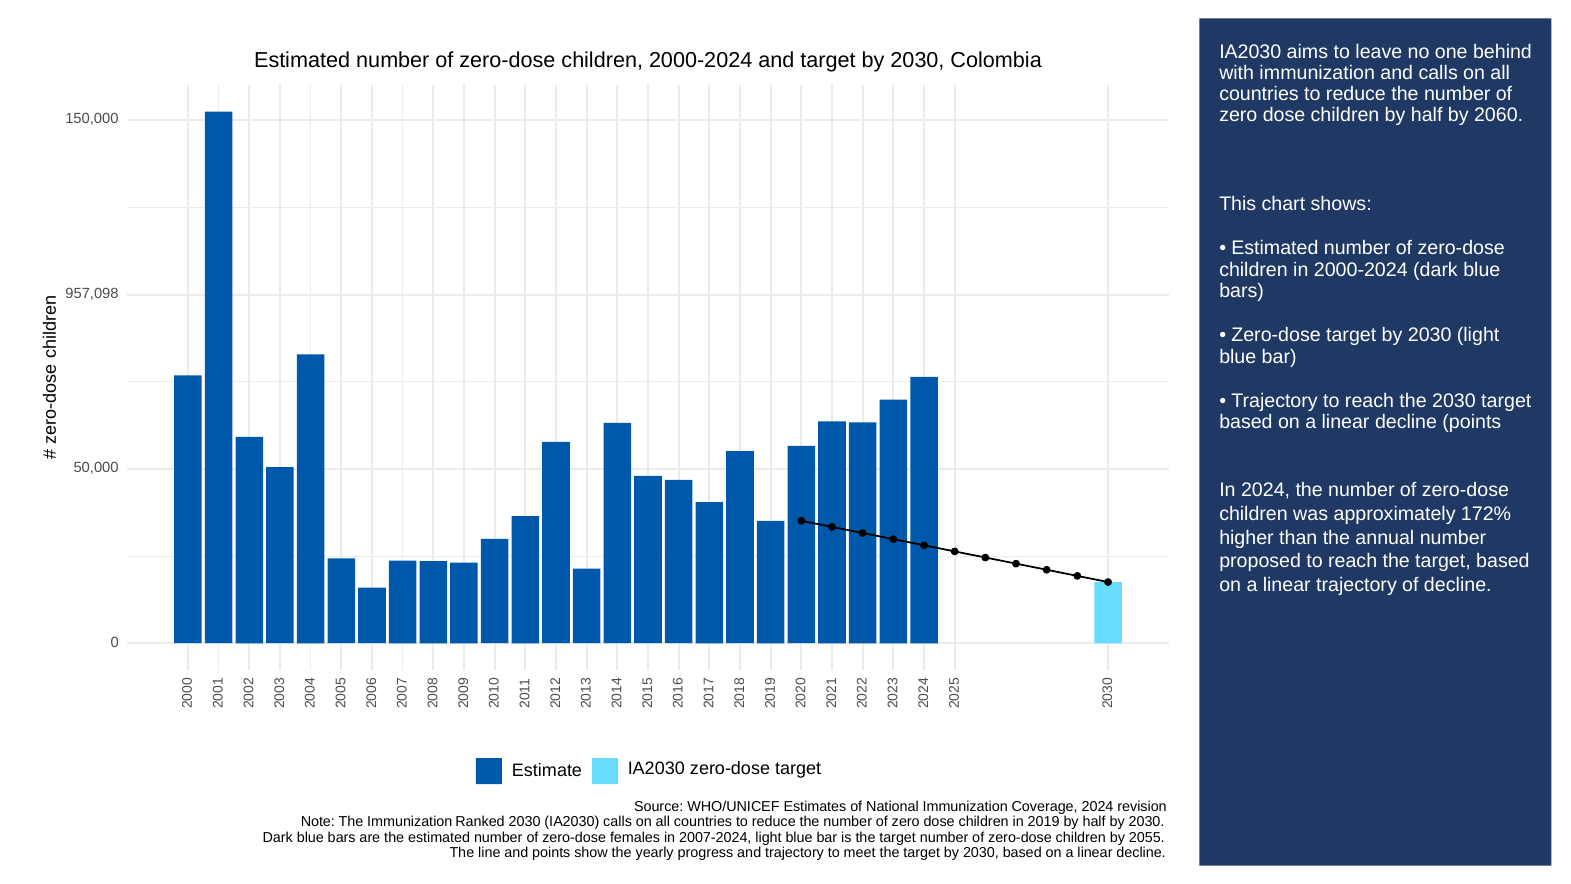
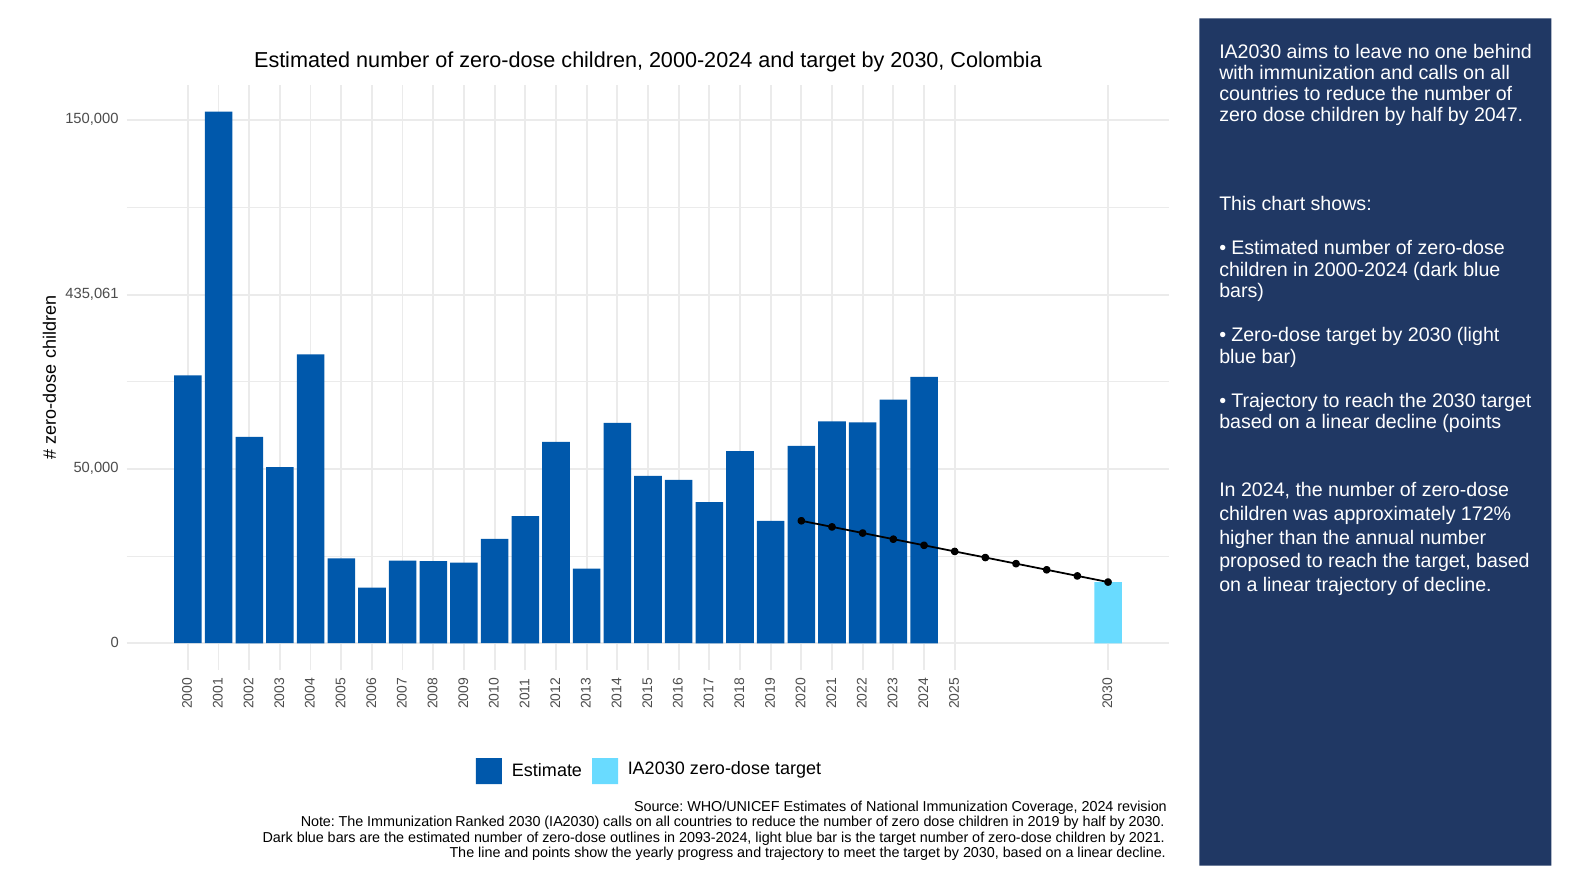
2060: 2060 -> 2047 (1499, 115)
957,098: 957,098 -> 435,061 (92, 293)
females: females -> outlines (635, 837)
2007-2024: 2007-2024 -> 2093-2024 (715, 837)
2055: 2055 -> 2021 (1147, 837)
